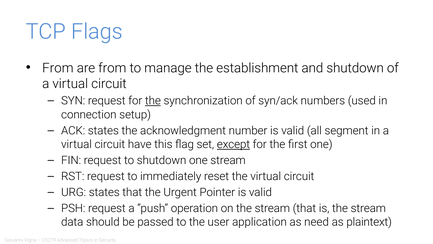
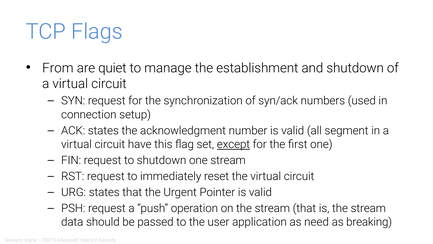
are from: from -> quiet (112, 68)
the underline: present -> none (153, 101)
plaintext: plaintext -> breaking (369, 222)
